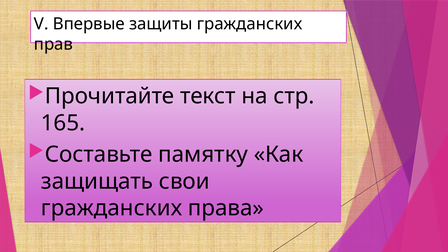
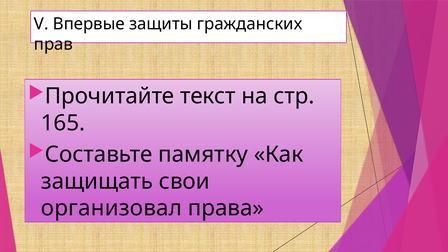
гражданских: гражданских -> организовал (111, 208)
